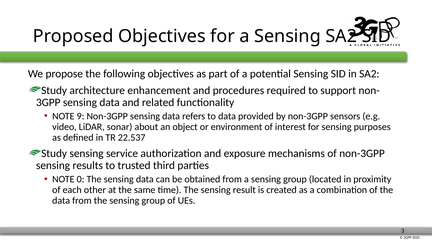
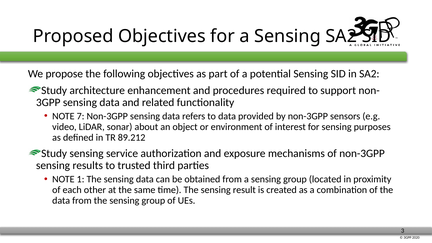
9: 9 -> 7 (81, 116)
22.537: 22.537 -> 89.212 (132, 137)
0: 0 -> 1 (81, 179)
